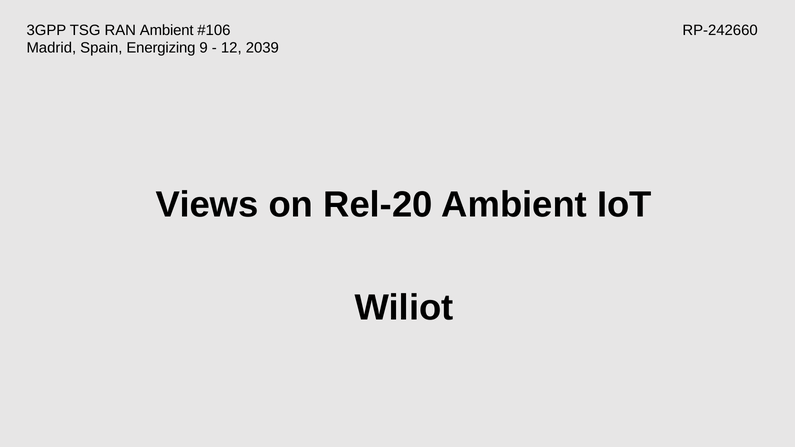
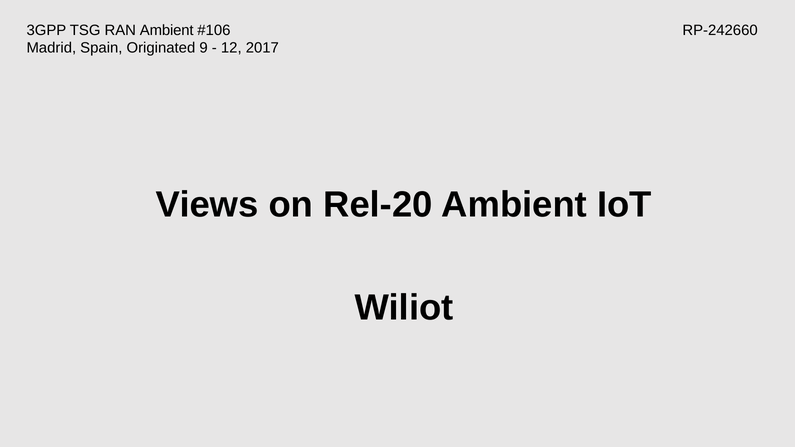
Energizing: Energizing -> Originated (161, 48)
2039: 2039 -> 2017 (262, 48)
